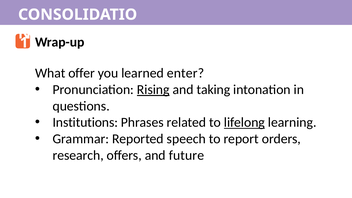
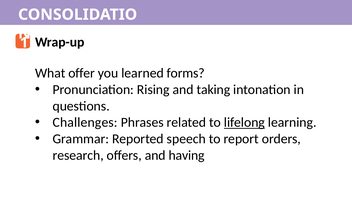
enter: enter -> forms (186, 73)
Rising underline: present -> none (153, 90)
Institutions: Institutions -> Challenges (85, 122)
future: future -> having (187, 155)
